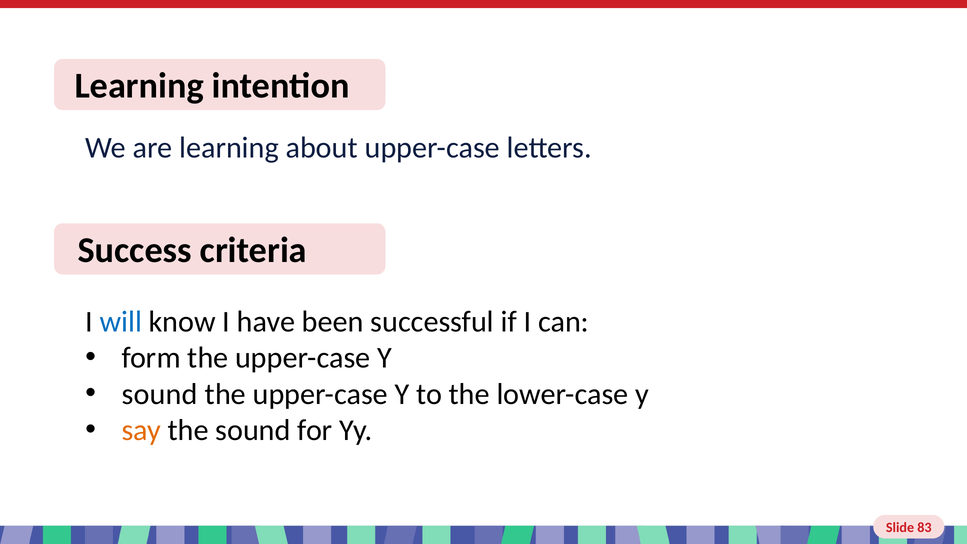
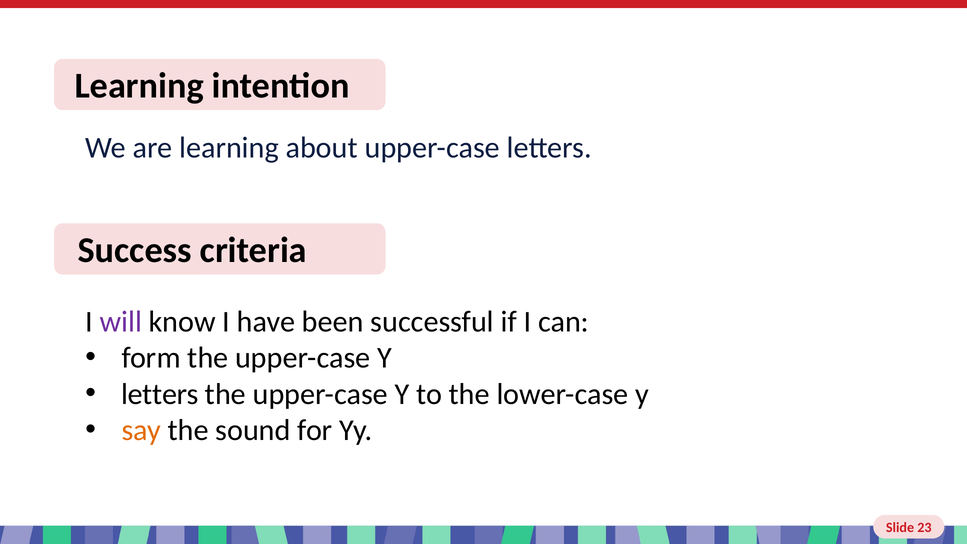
will colour: blue -> purple (121, 322)
sound: sound -> letters (160, 394)
83: 83 -> 23 (924, 527)
